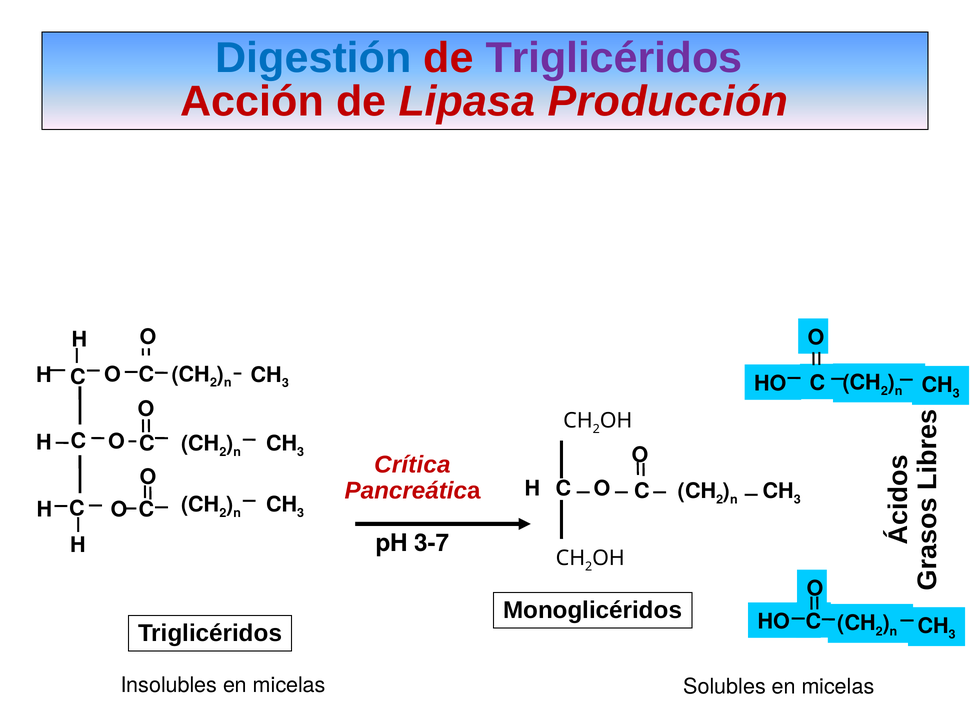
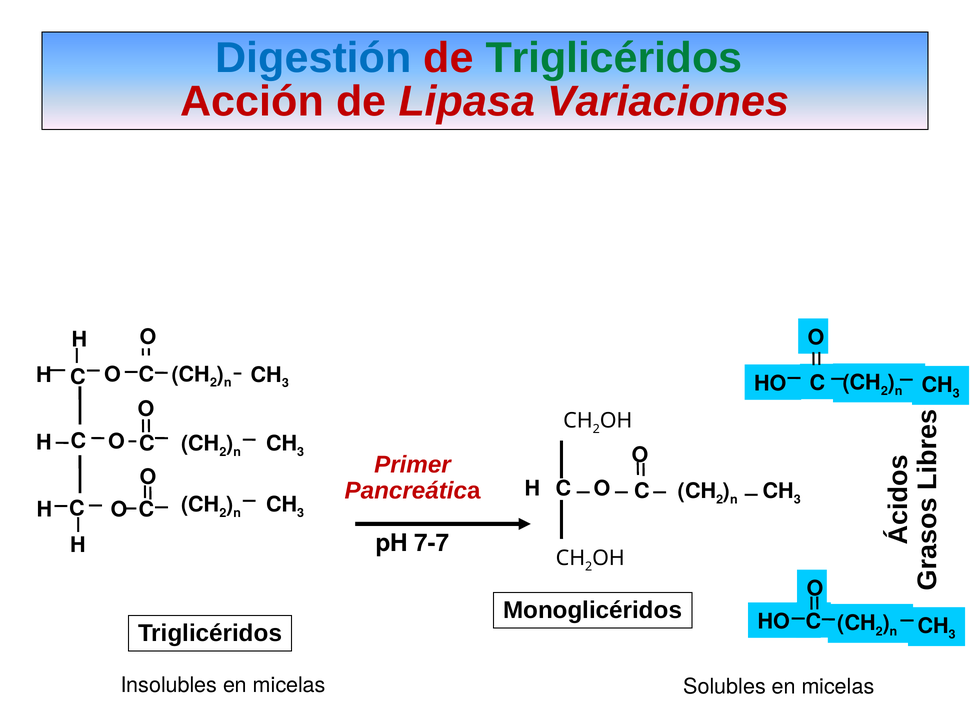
Triglicéridos colour: purple -> green (614, 58)
Producción: Producción -> Variaciones (668, 102)
Crítica: Crítica -> Primer (412, 465)
3-7: 3-7 -> 7-7 (432, 543)
